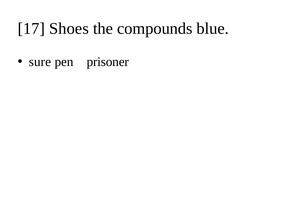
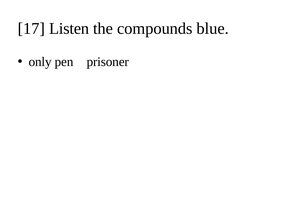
Shoes: Shoes -> Listen (69, 28)
sure: sure -> only (40, 62)
